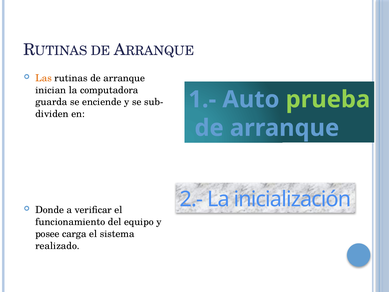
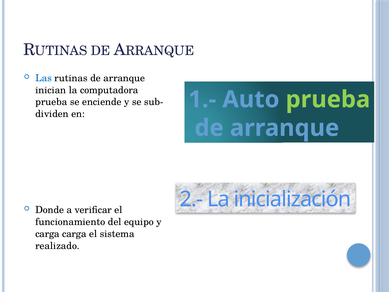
Las colour: orange -> blue (44, 78)
guarda: guarda -> prueba (51, 102)
posee: posee -> carga (47, 234)
